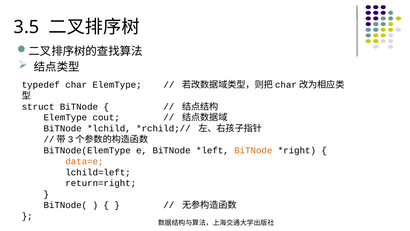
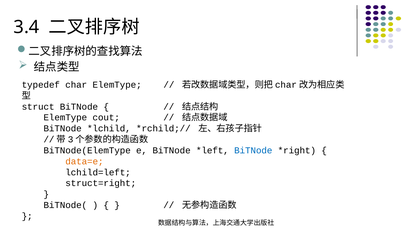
3.5: 3.5 -> 3.4 (26, 27)
BiTNode colour: orange -> blue (253, 150)
return=right: return=right -> struct=right (101, 183)
